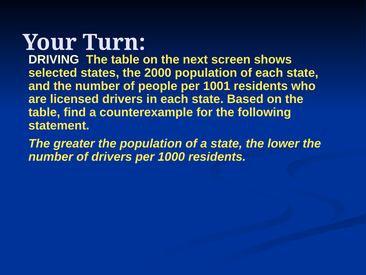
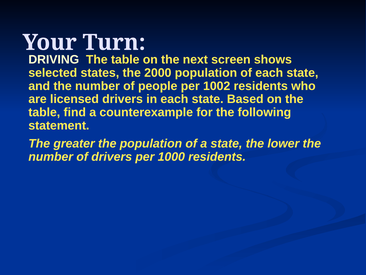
1001: 1001 -> 1002 (217, 86)
